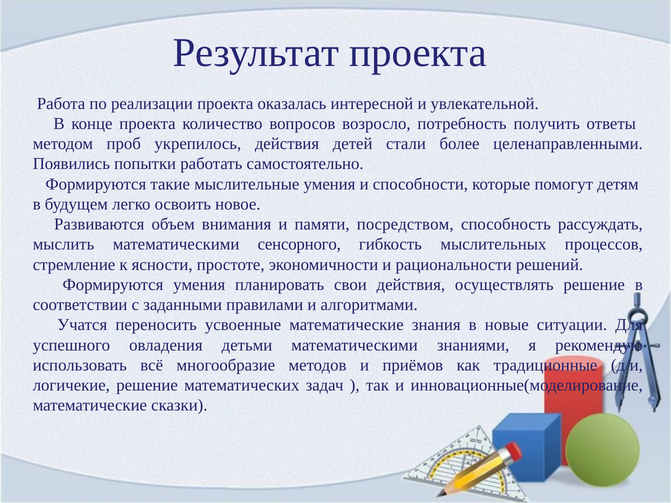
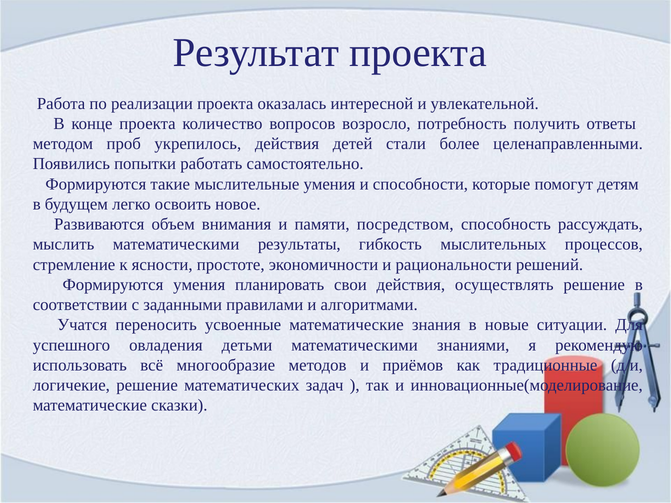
сенсорного: сенсорного -> результаты (299, 245)
